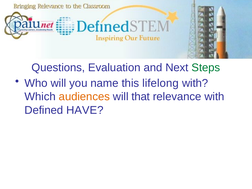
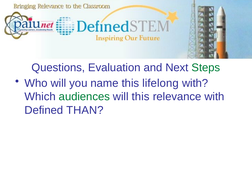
audiences colour: orange -> green (84, 97)
will that: that -> this (141, 97)
HAVE: HAVE -> THAN (85, 110)
